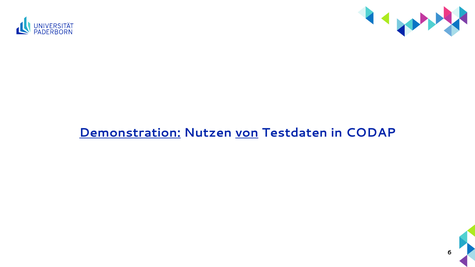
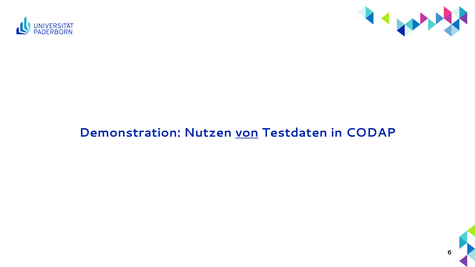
Demonstration underline: present -> none (130, 133)
